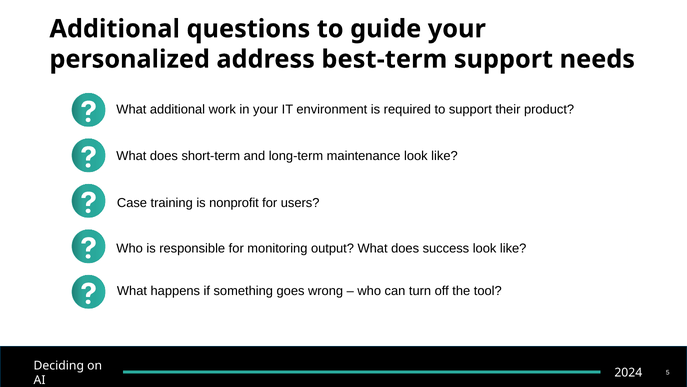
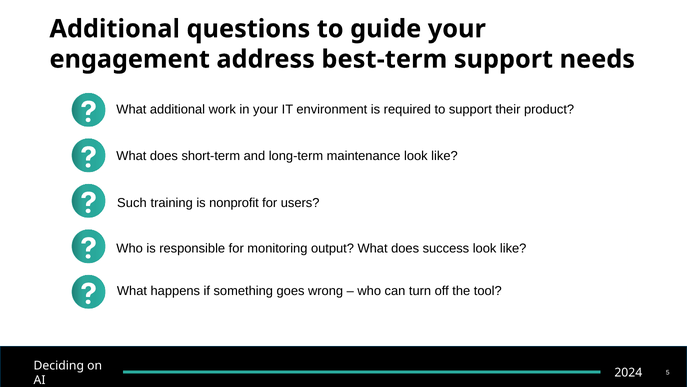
personalized: personalized -> engagement (130, 59)
Case: Case -> Such (132, 203)
